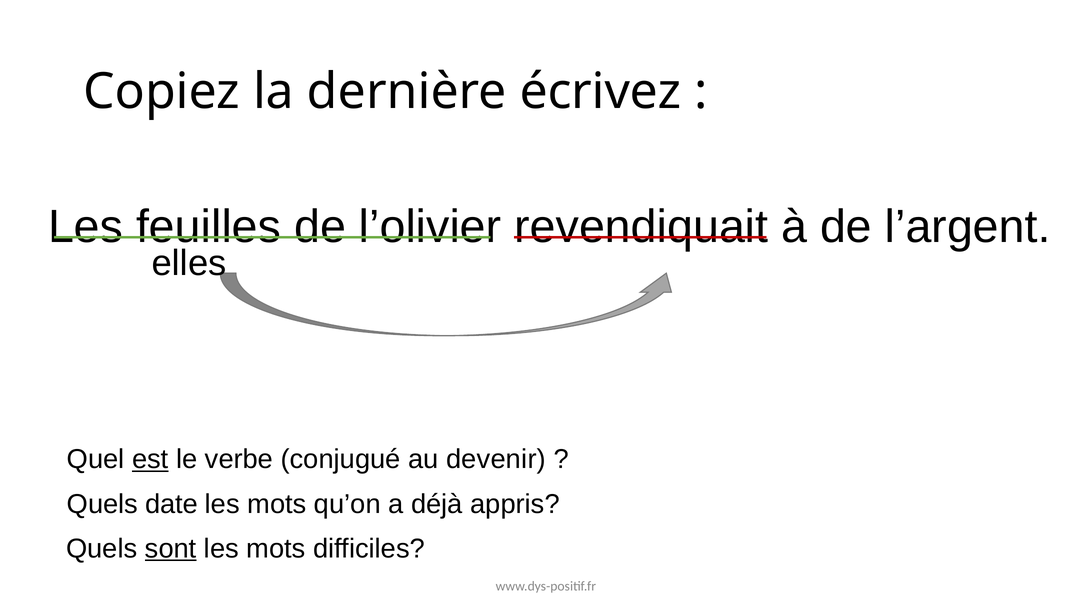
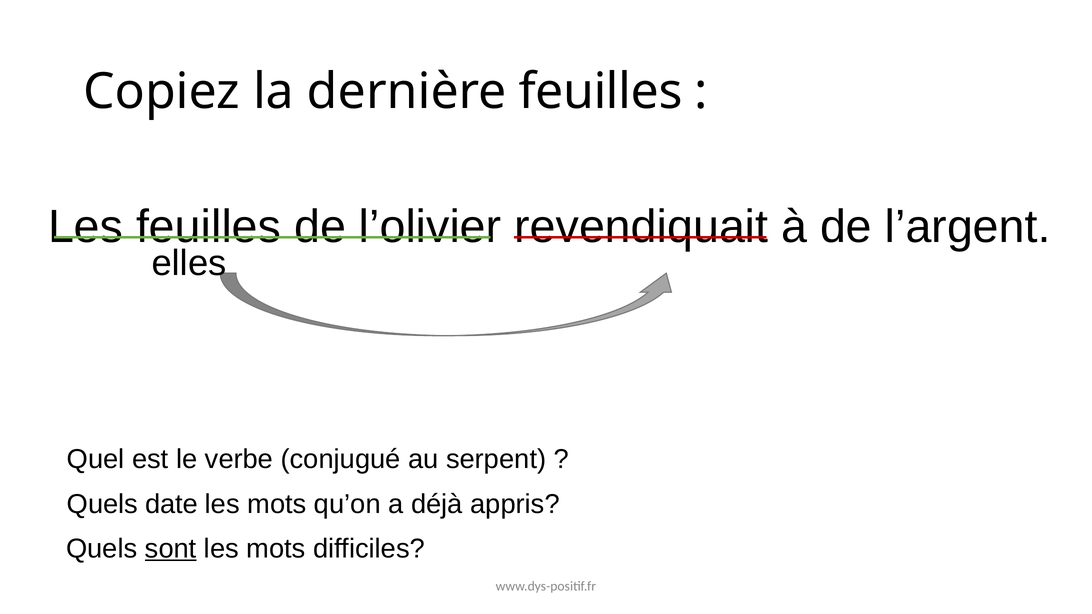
dernière écrivez: écrivez -> feuilles (601, 92)
est underline: present -> none (150, 460)
devenir: devenir -> serpent (496, 460)
